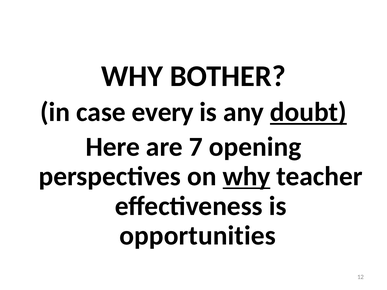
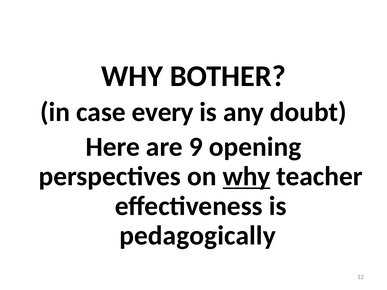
doubt underline: present -> none (308, 112)
7: 7 -> 9 (196, 147)
opportunities: opportunities -> pedagogically (198, 236)
